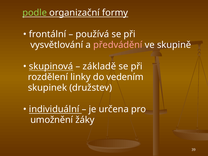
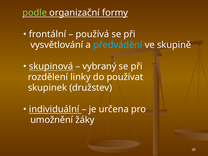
předvádění colour: pink -> light blue (118, 45)
základě: základě -> vybraný (99, 66)
vedením: vedením -> používat (125, 77)
